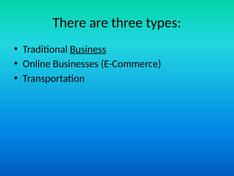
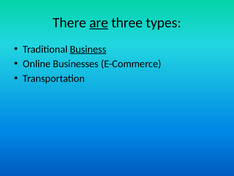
are underline: none -> present (99, 23)
